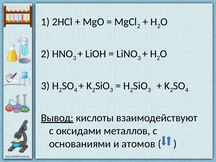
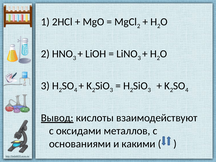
атомов: атомов -> какими (139, 144)
